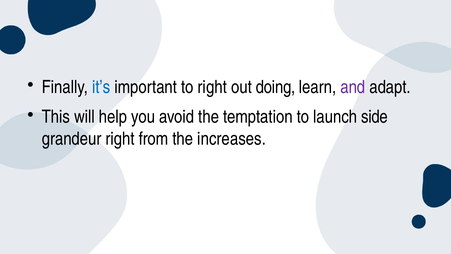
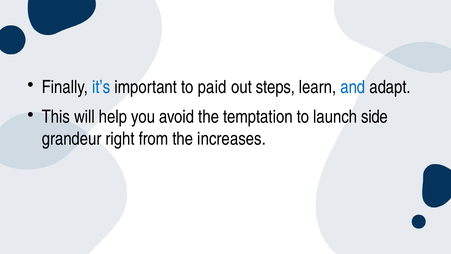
to right: right -> paid (212, 87)
doing: doing -> steps (276, 87)
and colour: purple -> blue (353, 87)
